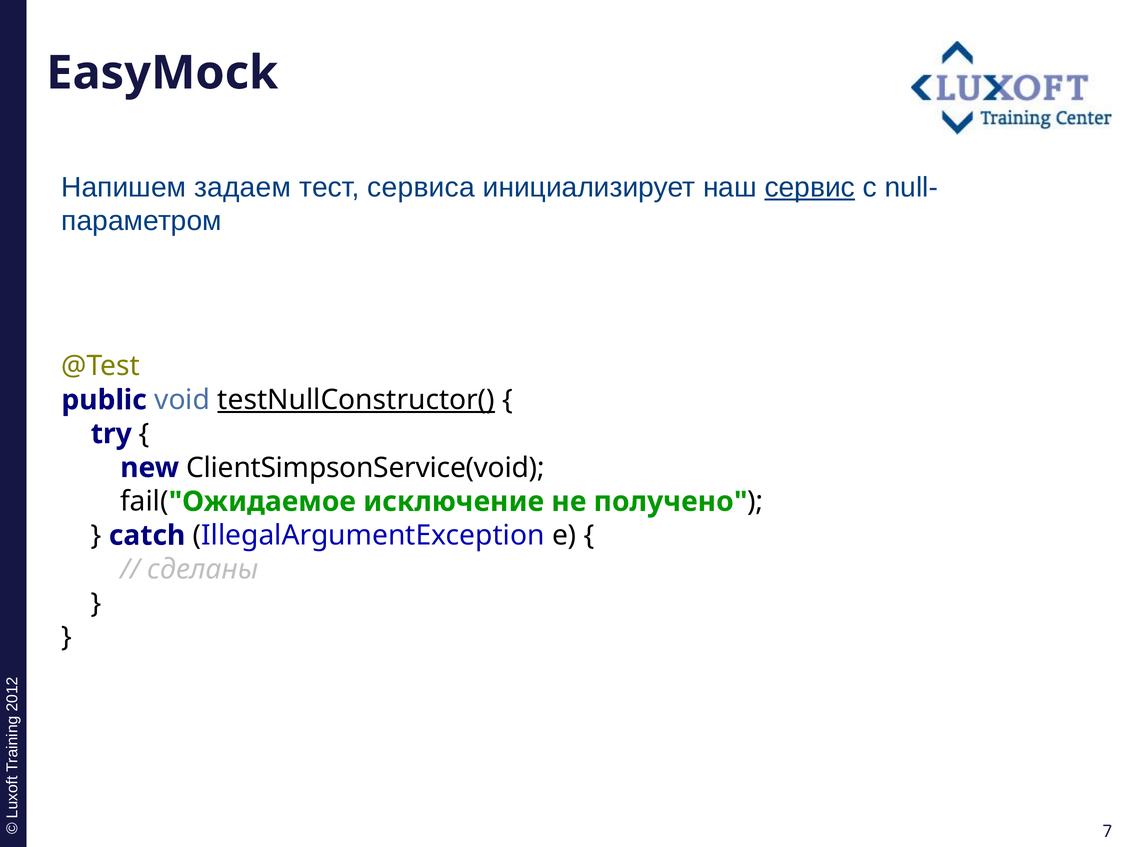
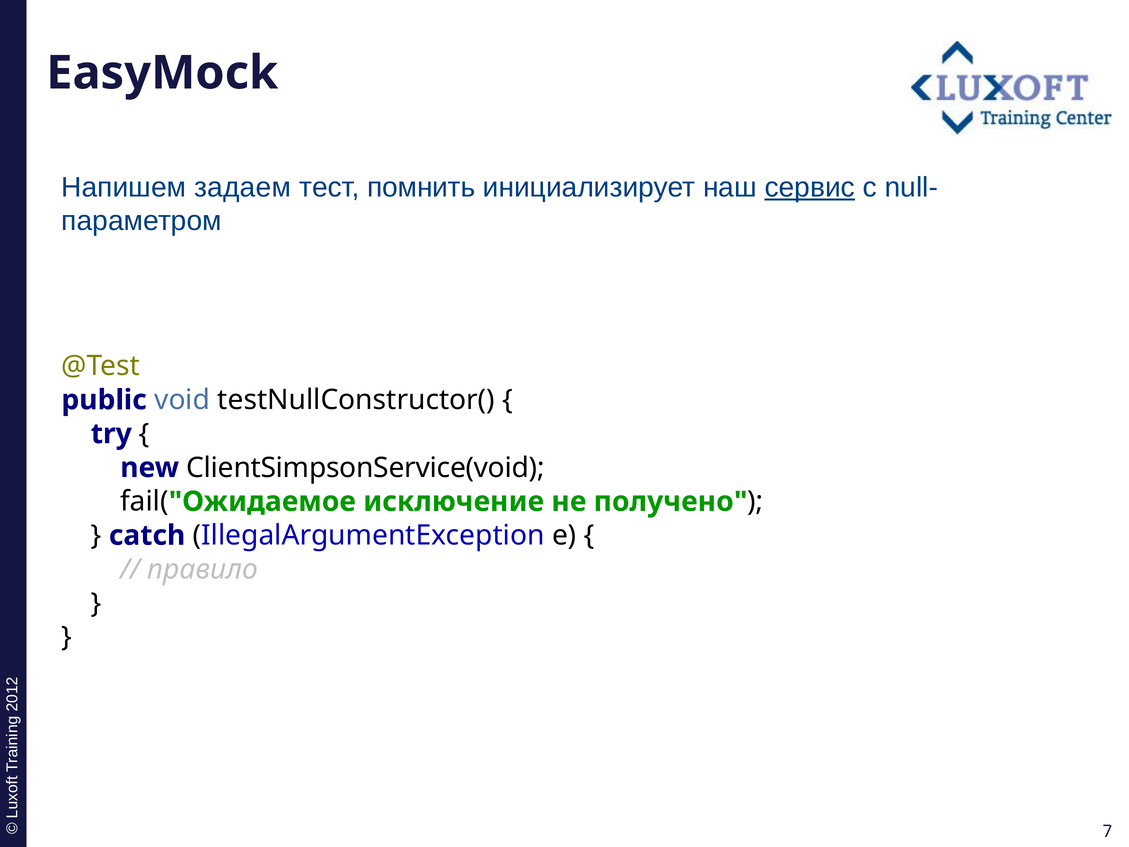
сервиса: сервиса -> помнить (421, 187)
testNullConstructor( underline: present -> none (356, 400)
сделаны: сделаны -> правило (203, 569)
